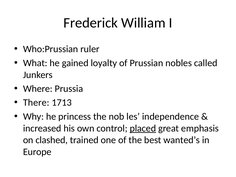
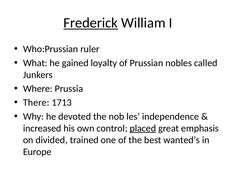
Frederick underline: none -> present (91, 23)
princess: princess -> devoted (75, 116)
clashed: clashed -> divided (52, 140)
